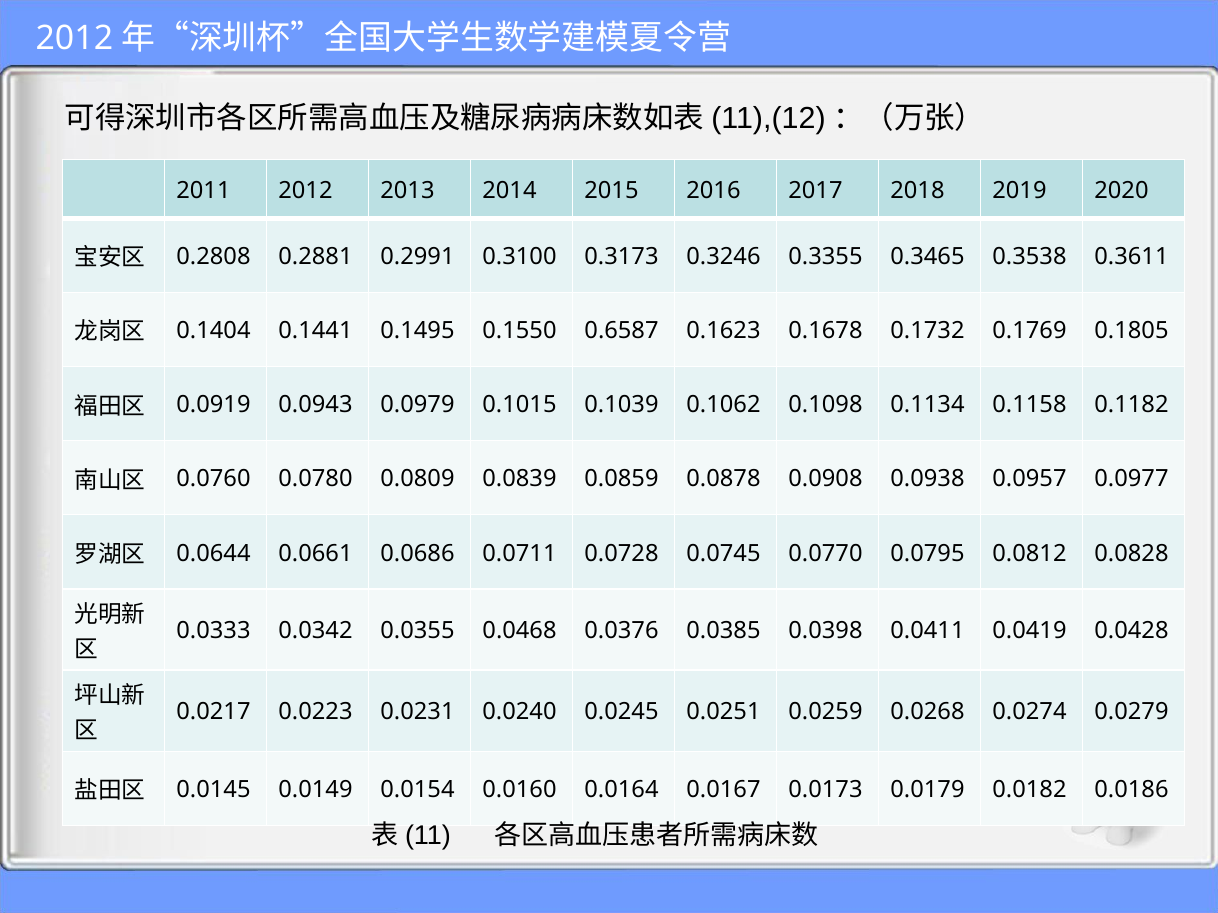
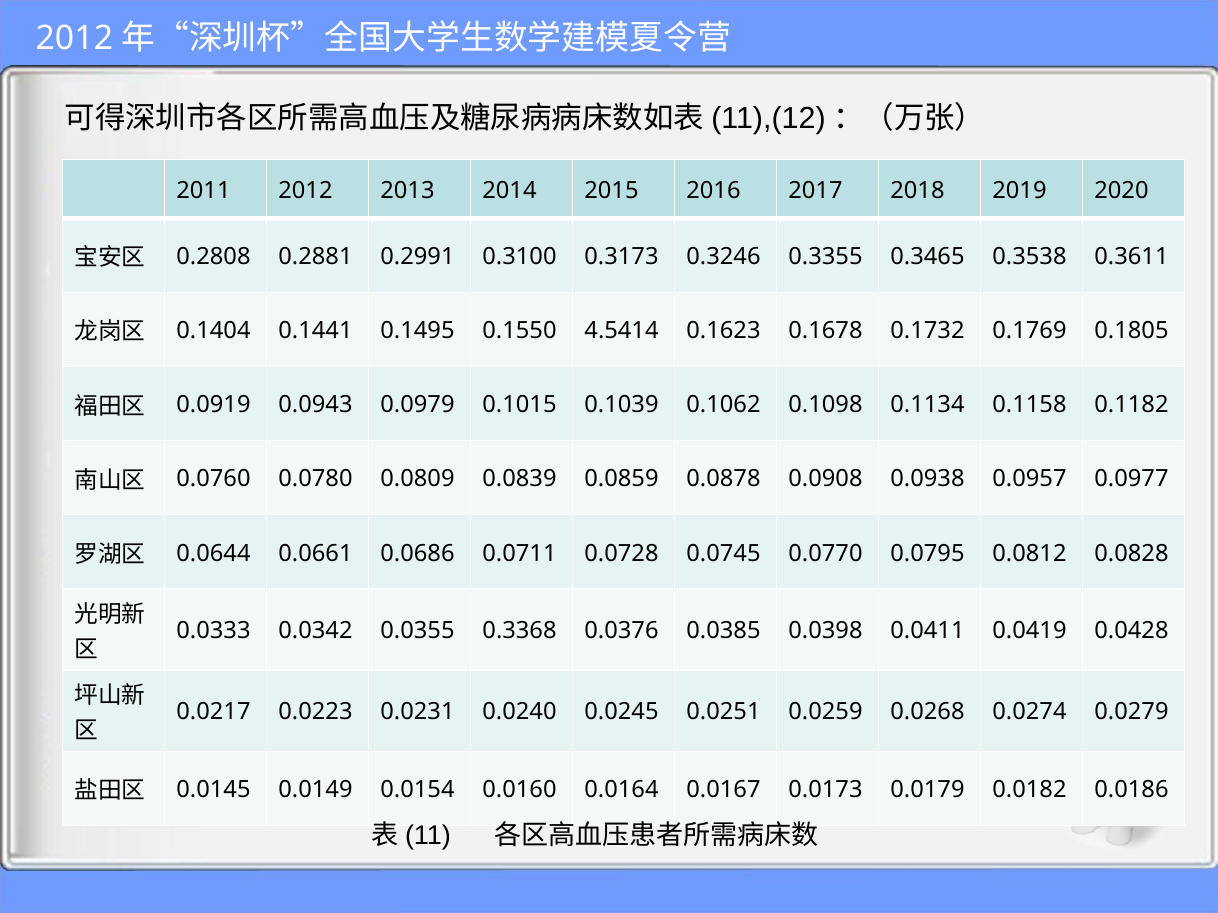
0.6587: 0.6587 -> 4.5414 (622, 331)
0.0468: 0.0468 -> 0.3368 (520, 631)
